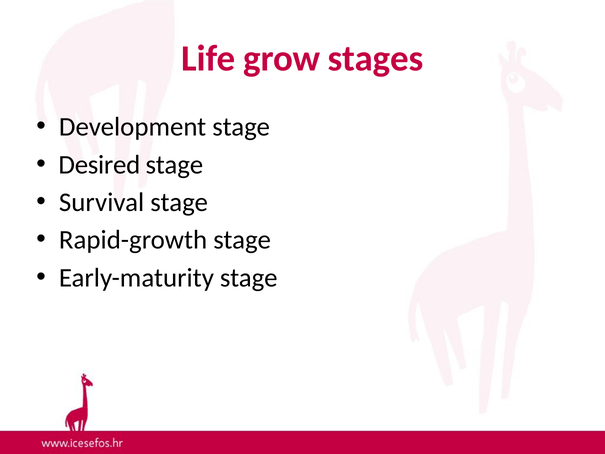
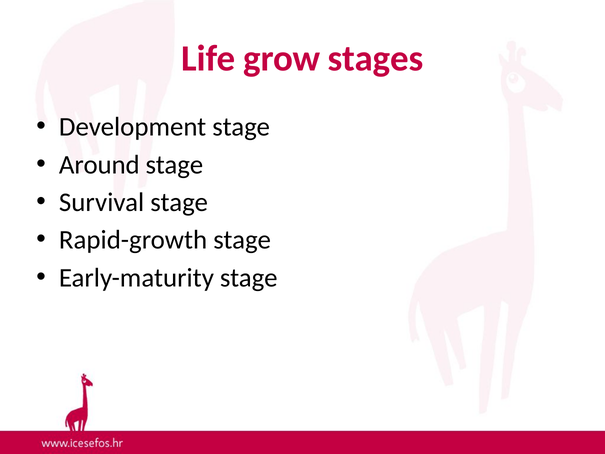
Desired: Desired -> Around (99, 165)
